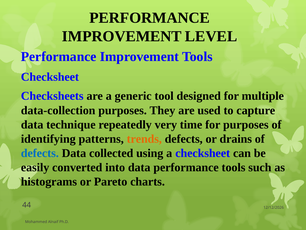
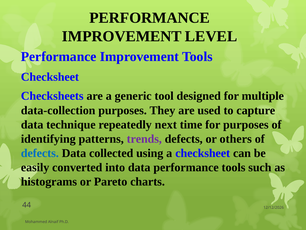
very: very -> next (166, 124)
trends colour: orange -> purple (144, 139)
drains: drains -> others (236, 139)
